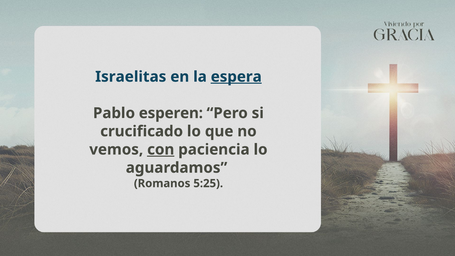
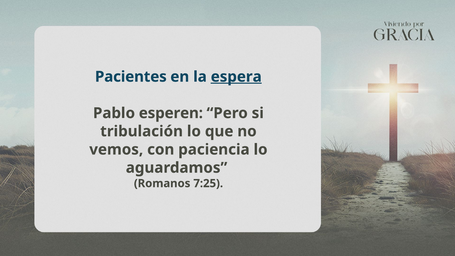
Israelitas: Israelitas -> Pacientes (131, 77)
crucificado: crucificado -> tribulación (142, 131)
con underline: present -> none (161, 149)
5:25: 5:25 -> 7:25 (208, 183)
